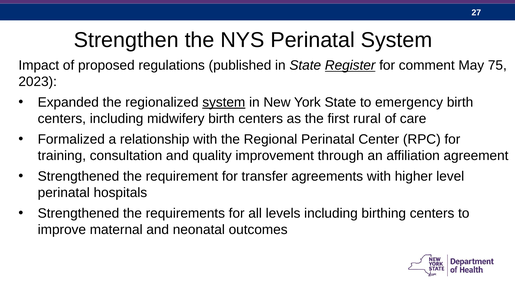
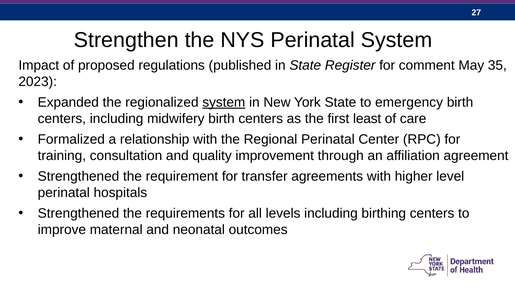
Register underline: present -> none (350, 65)
75: 75 -> 35 (497, 65)
rural: rural -> least (367, 119)
